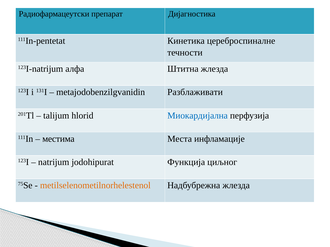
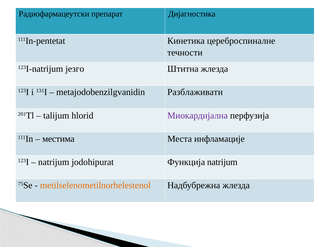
алфа: алфа -> језго (75, 69)
Миокардијална colour: blue -> purple (198, 116)
Функција циљног: циљног -> natrijum (222, 162)
